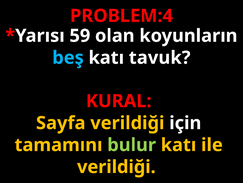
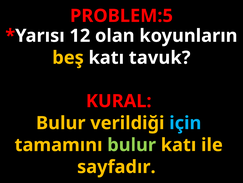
PROBLEM:4: PROBLEM:4 -> PROBLEM:5 (121, 16)
59: 59 -> 12 (80, 36)
beş colour: light blue -> yellow (68, 58)
Sayfa: Sayfa -> Bulur (61, 123)
için colour: white -> light blue (185, 123)
verildiği: verildiği -> sayfadır (116, 166)
